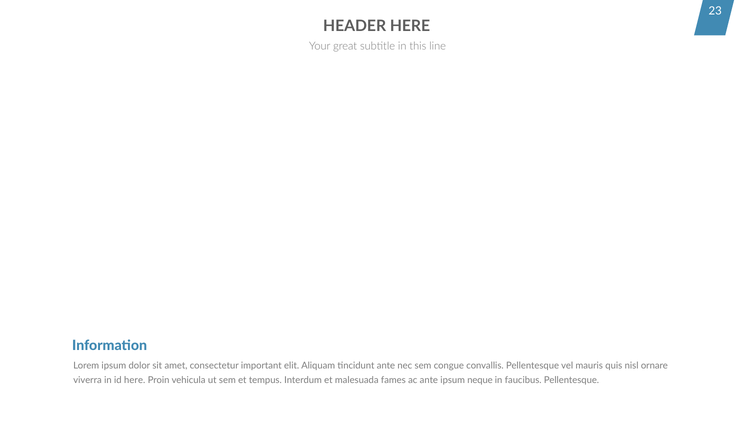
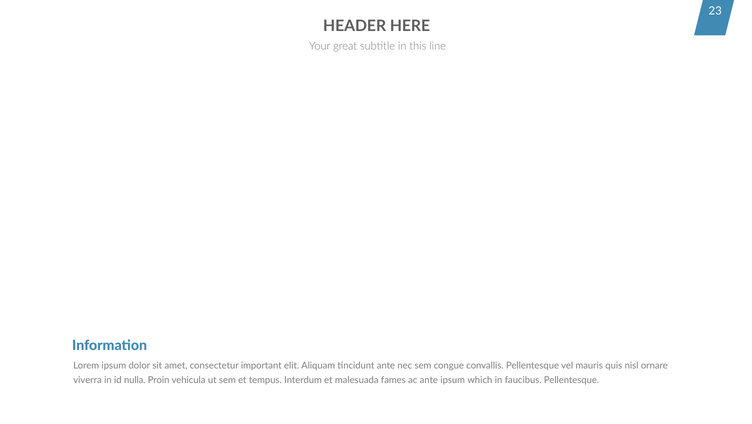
id here: here -> nulla (135, 380)
neque: neque -> which (480, 380)
